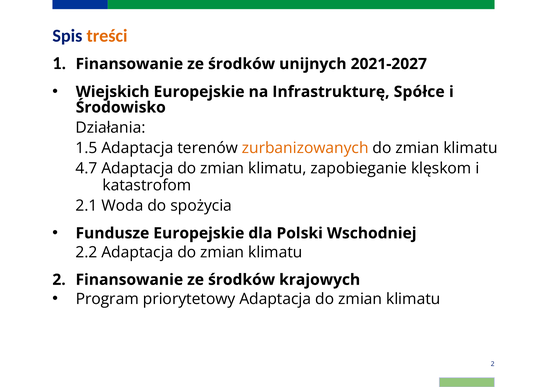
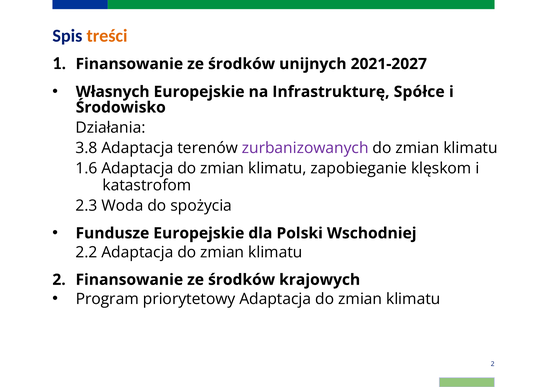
Wiejskich: Wiejskich -> Własnych (113, 92)
1.5: 1.5 -> 3.8 (86, 148)
zurbanizowanych colour: orange -> purple (305, 148)
4.7: 4.7 -> 1.6 (86, 168)
2.1: 2.1 -> 2.3 (86, 206)
